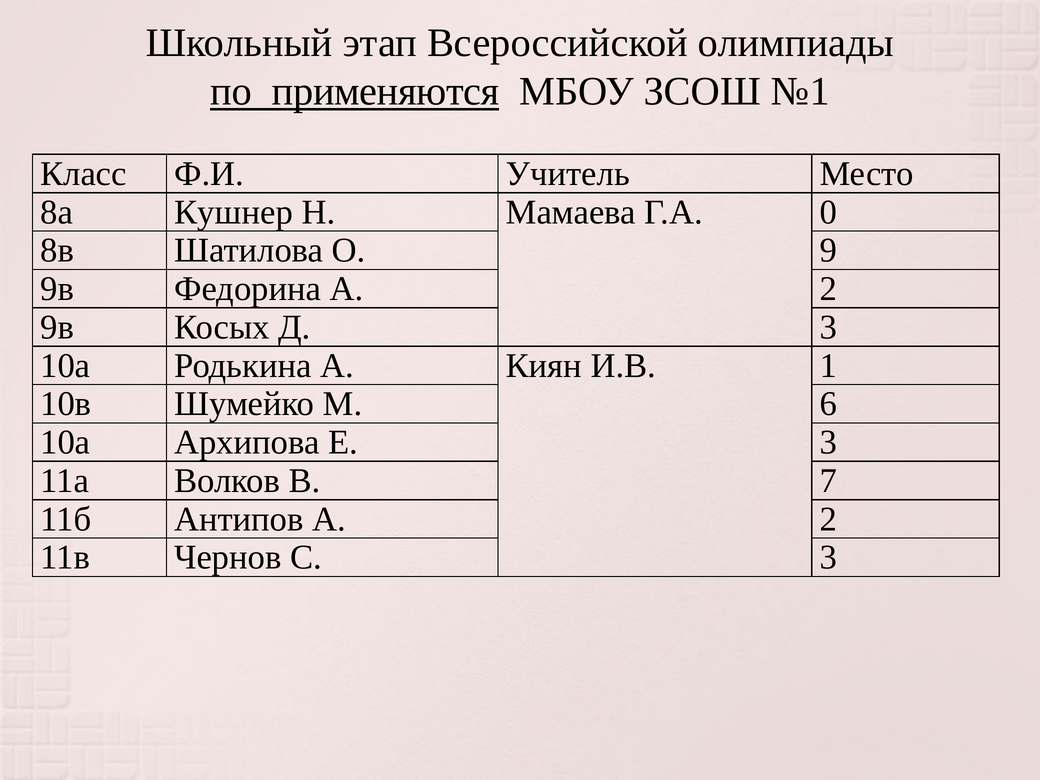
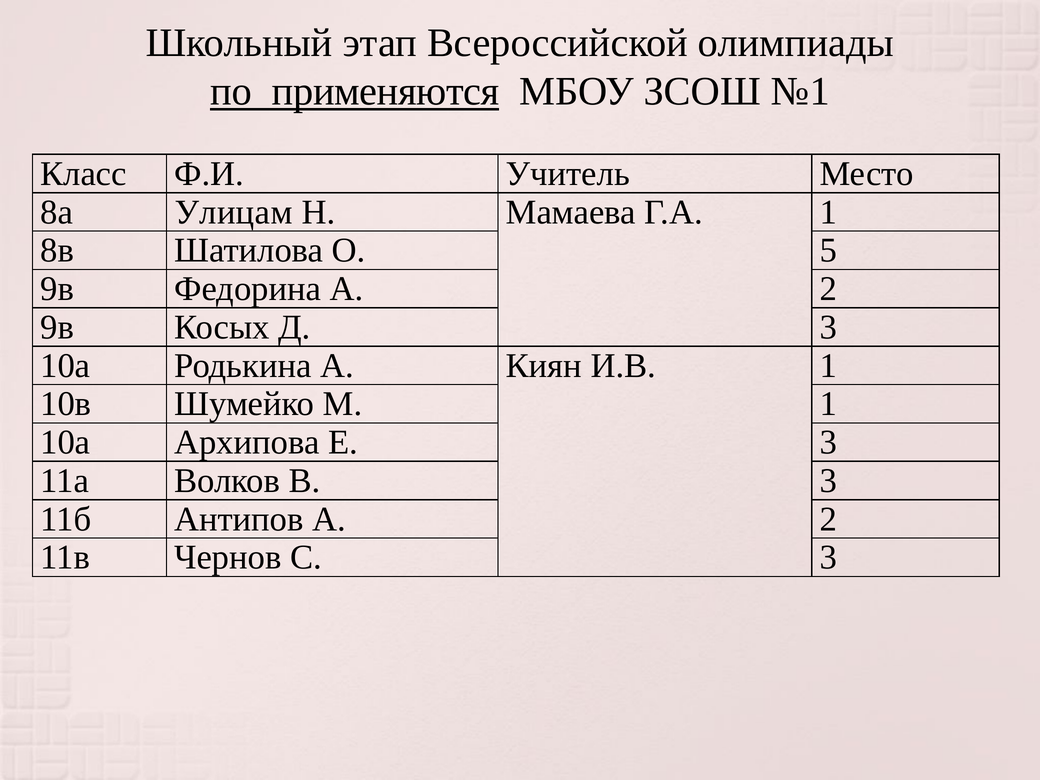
Кушнер: Кушнер -> Улицам (234, 212)
Г.А 0: 0 -> 1 (828, 212)
9: 9 -> 5 (828, 251)
М 6: 6 -> 1 (828, 404)
В 7: 7 -> 3 (828, 481)
